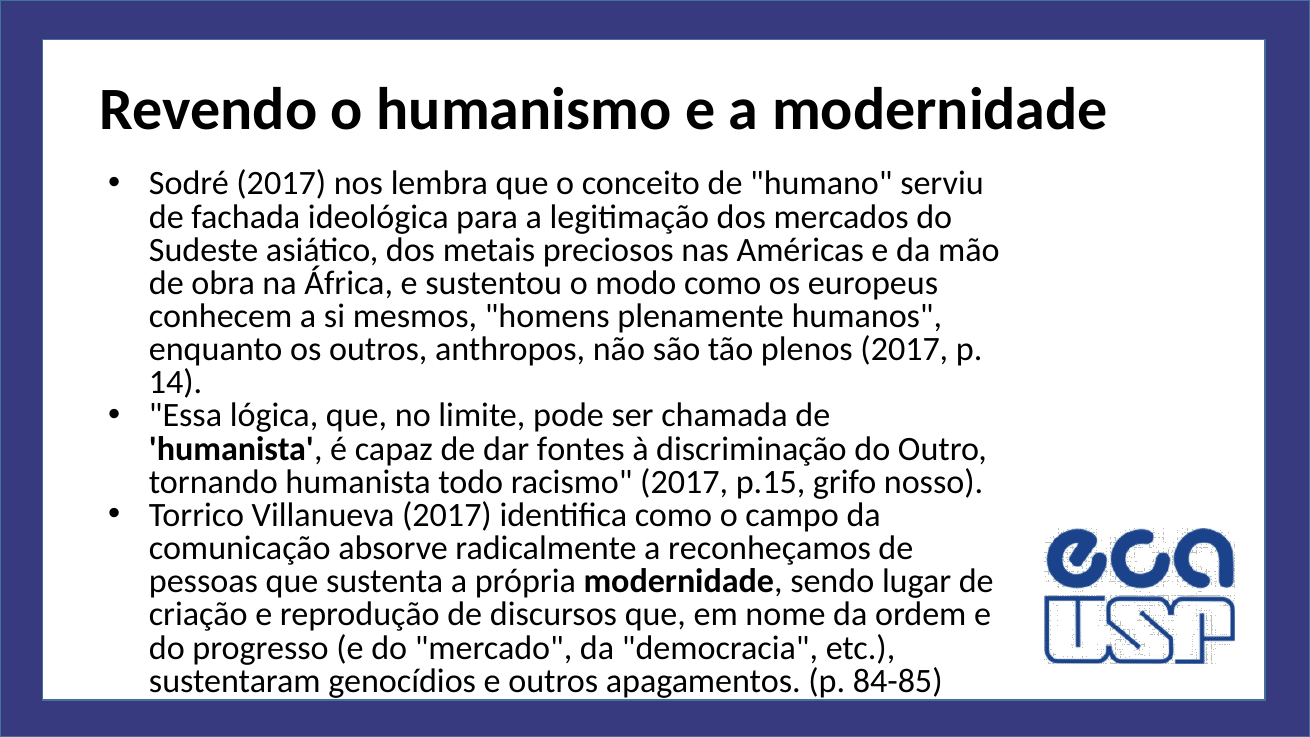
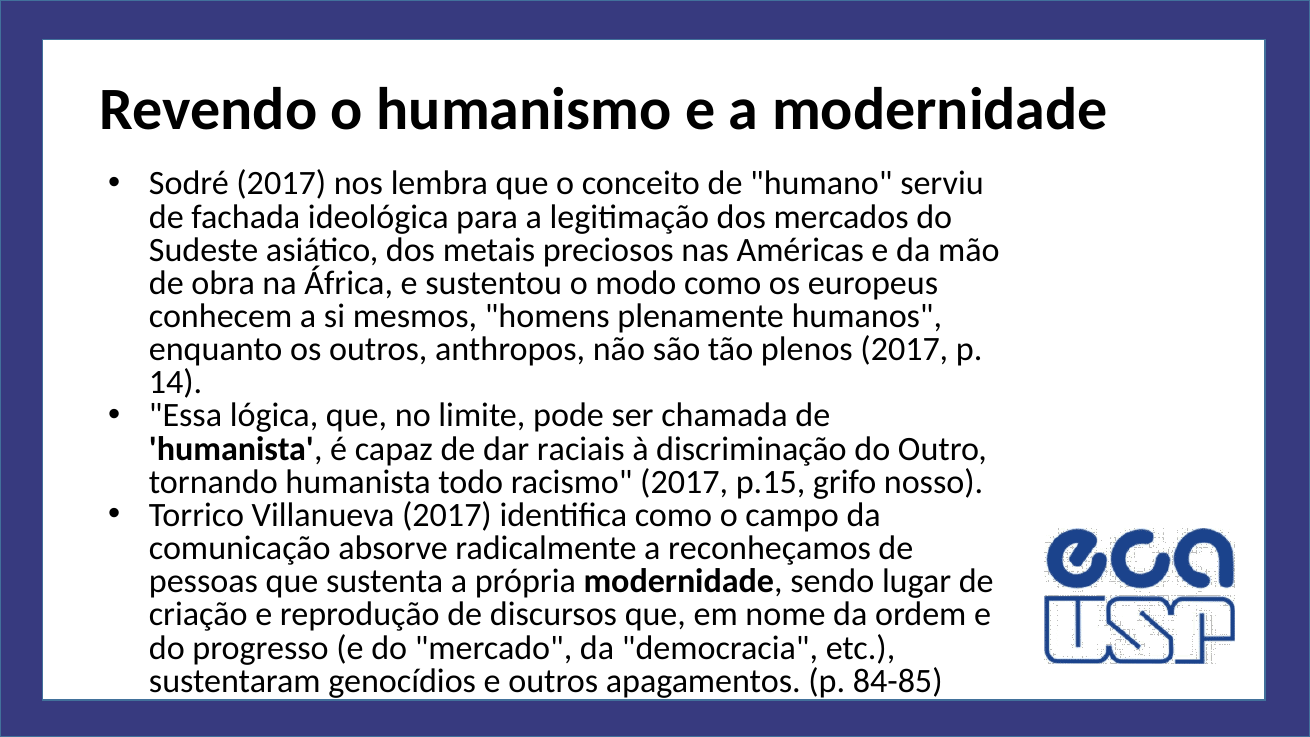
fontes: fontes -> raciais (581, 449)
